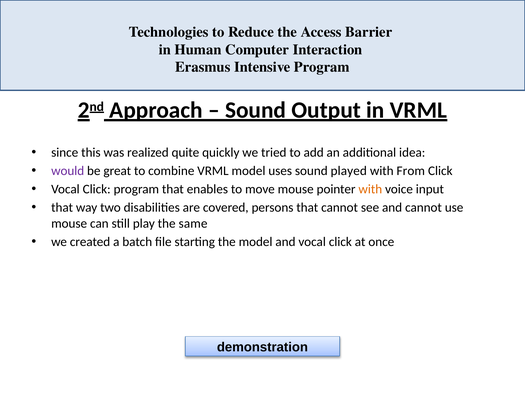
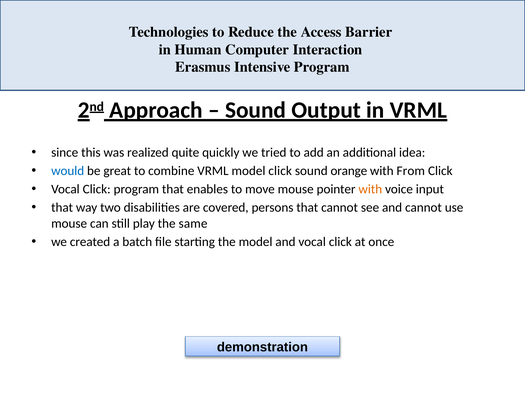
would colour: purple -> blue (68, 171)
model uses: uses -> click (280, 171)
played: played -> orange (349, 171)
